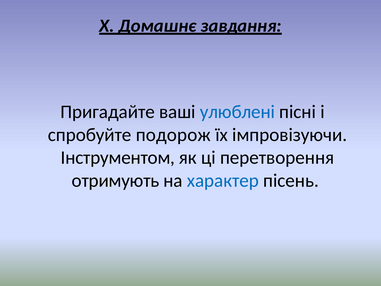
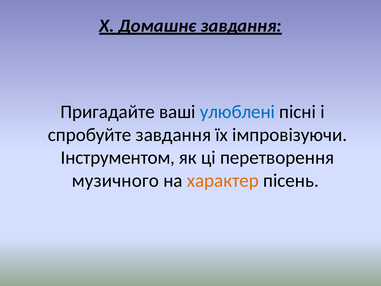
спробуйте подорож: подорож -> завдання (173, 135)
отримують: отримують -> музичного (115, 180)
характер colour: blue -> orange (223, 180)
